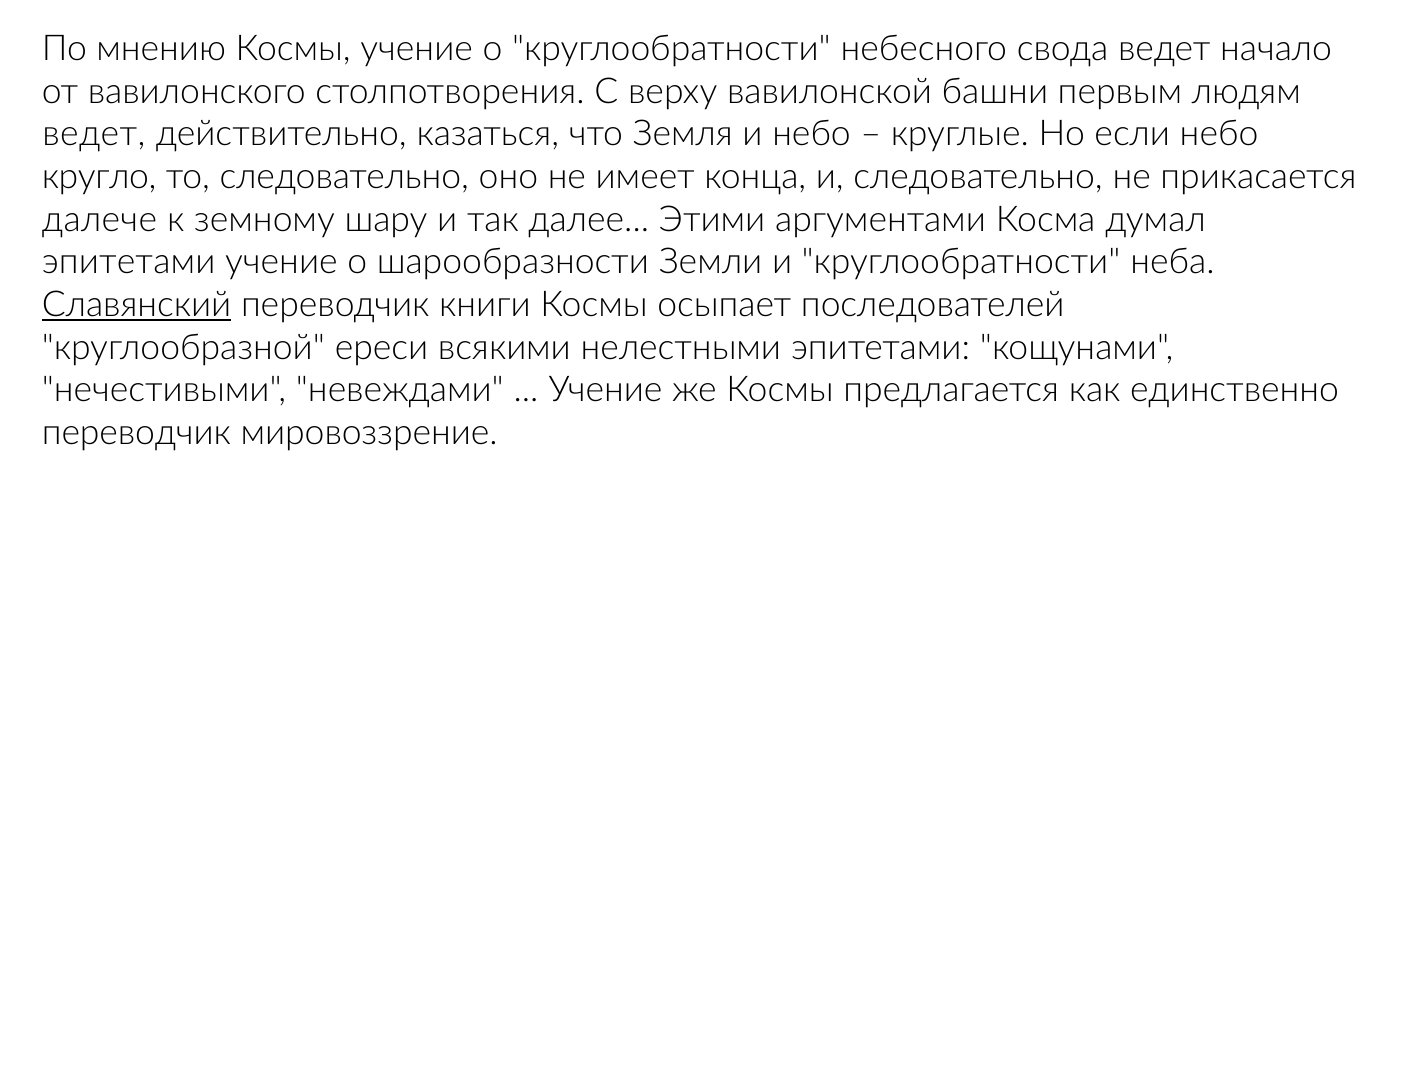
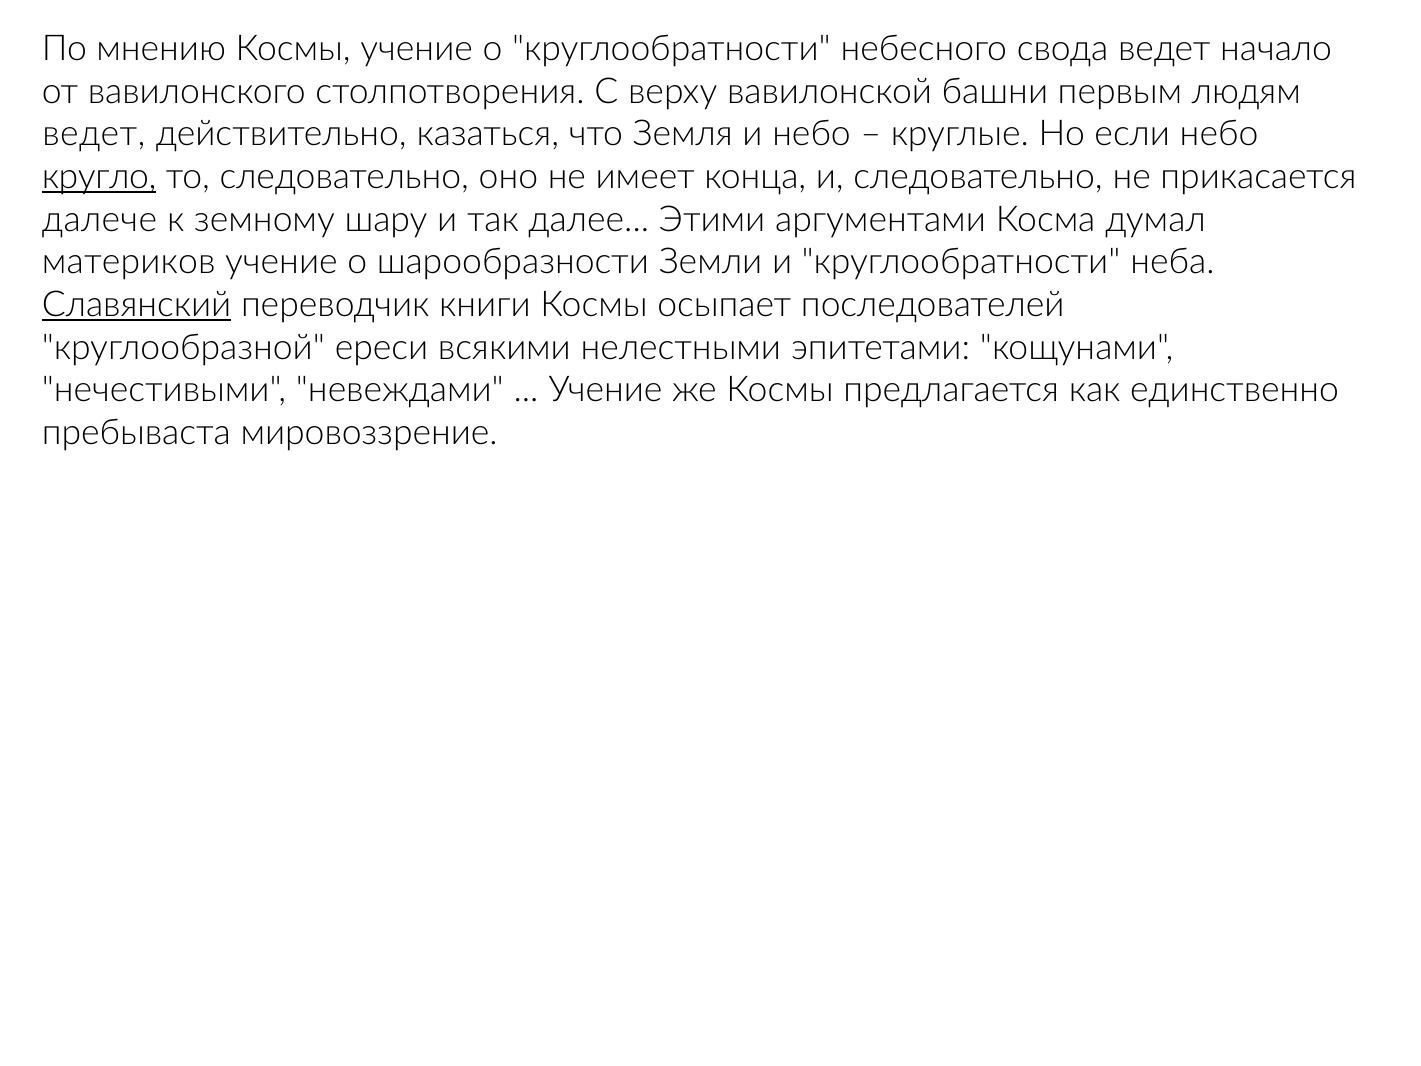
кругло underline: none -> present (99, 177)
эпитетами: эпитетами -> материков (129, 262)
переводчик: переводчик -> пребываста (136, 433)
